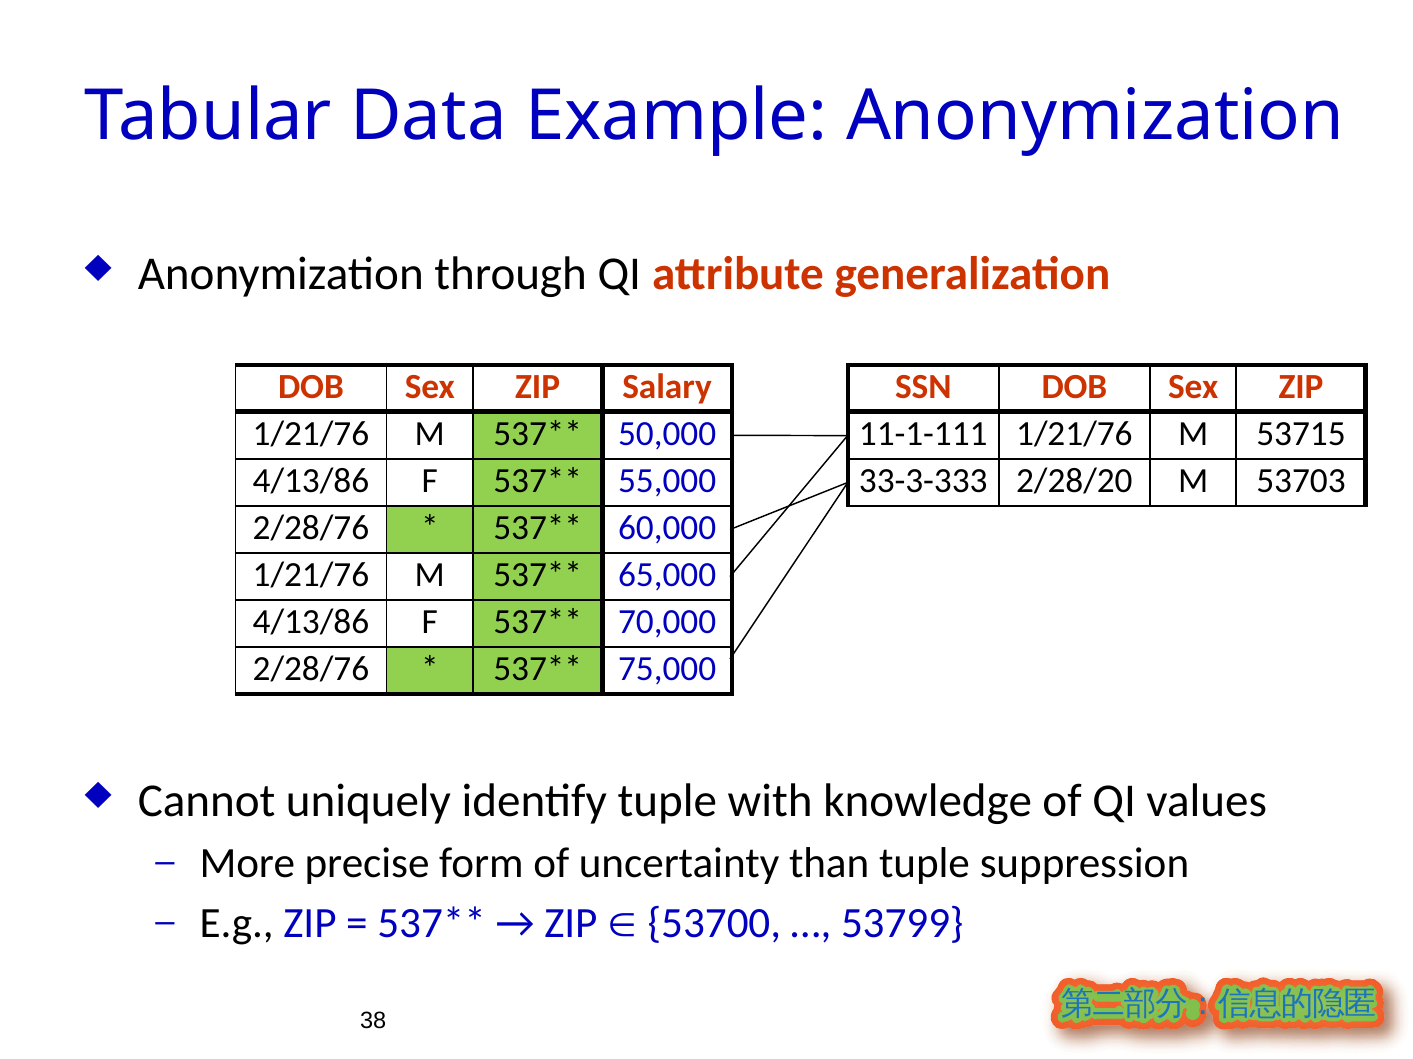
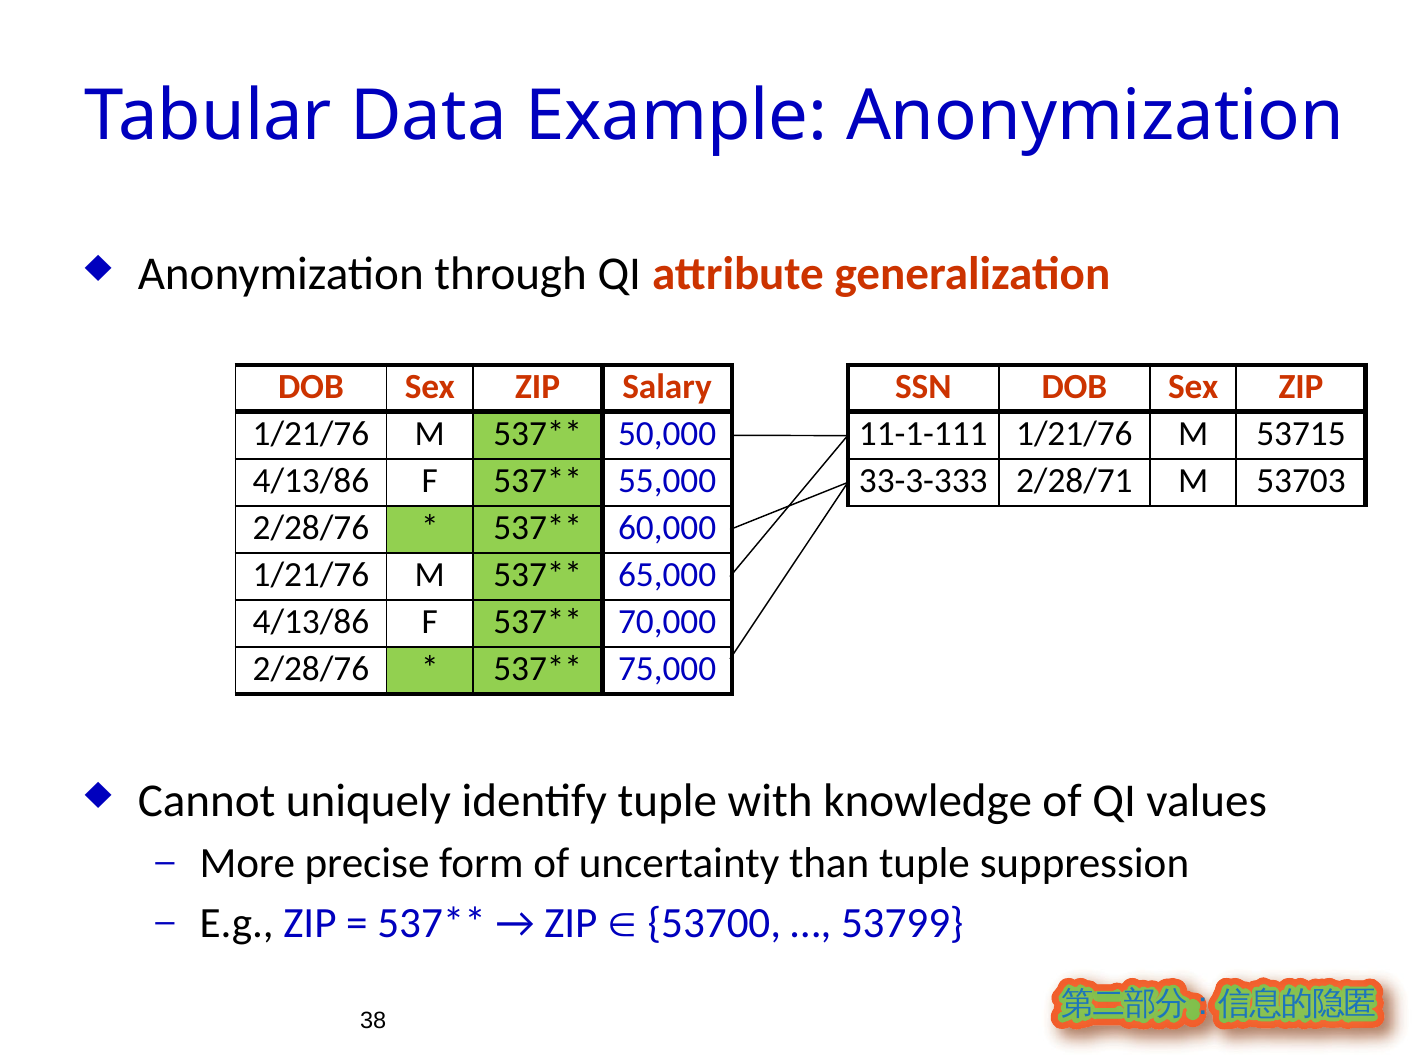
2/28/20: 2/28/20 -> 2/28/71 (1074, 481)
